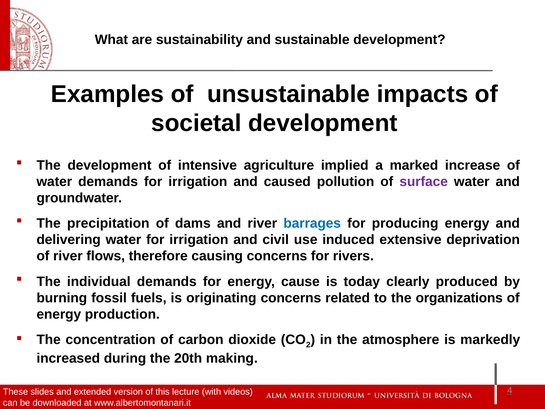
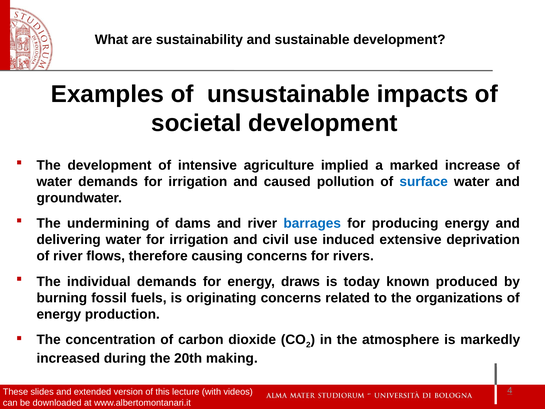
surface colour: purple -> blue (424, 181)
precipitation: precipitation -> undermining (108, 223)
cause: cause -> draws (300, 281)
clearly: clearly -> known (408, 281)
